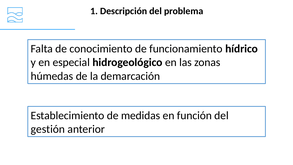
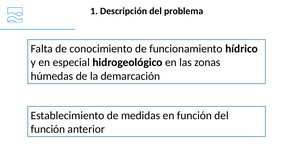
gestión: gestión -> función (48, 129)
